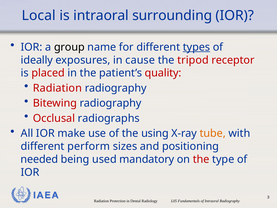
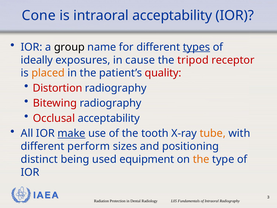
Local: Local -> Cone (39, 15)
intraoral surrounding: surrounding -> acceptability (172, 15)
placed colour: red -> orange (48, 73)
Radiation: Radiation -> Distortion (58, 88)
Occlusal radiographs: radiographs -> acceptability (109, 118)
make underline: none -> present (71, 133)
using: using -> tooth (155, 133)
needed: needed -> distinct (39, 159)
mandatory: mandatory -> equipment (147, 159)
the colour: red -> orange (201, 159)
